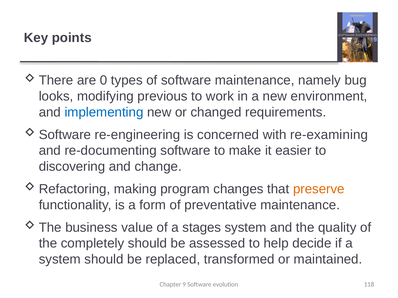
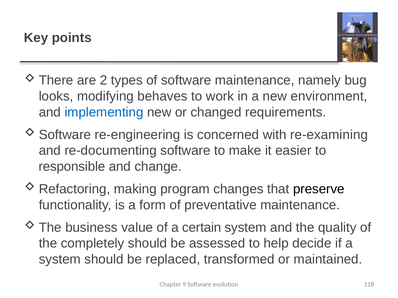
0: 0 -> 2 (104, 81)
previous: previous -> behaves (163, 96)
discovering: discovering -> responsible (72, 167)
preserve colour: orange -> black (319, 189)
stages: stages -> certain (202, 228)
